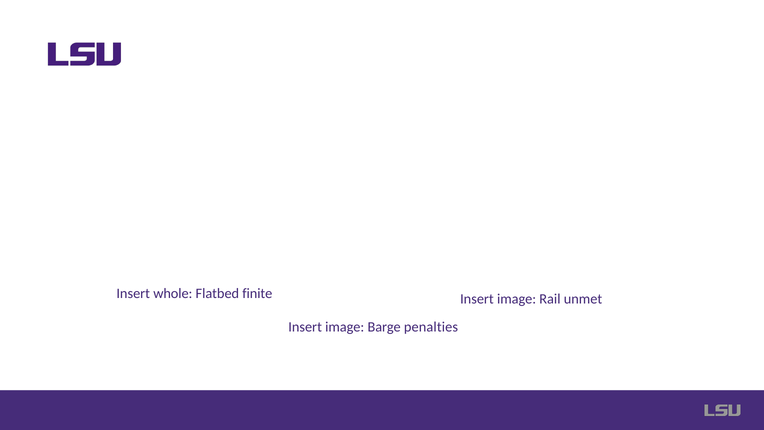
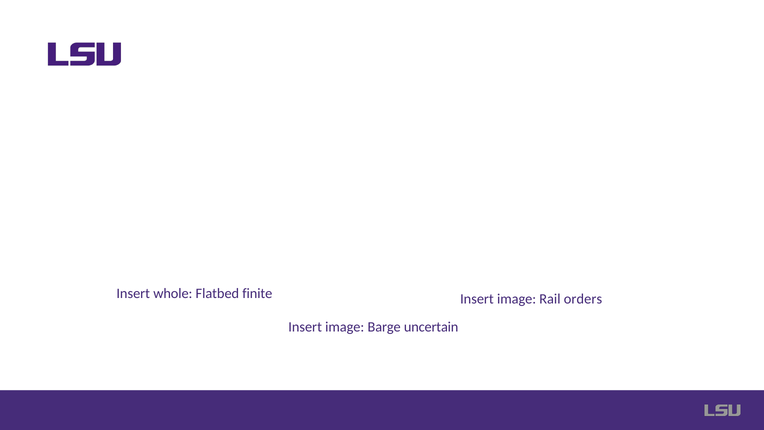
unmet: unmet -> orders (583, 299)
penalties: penalties -> uncertain (431, 327)
